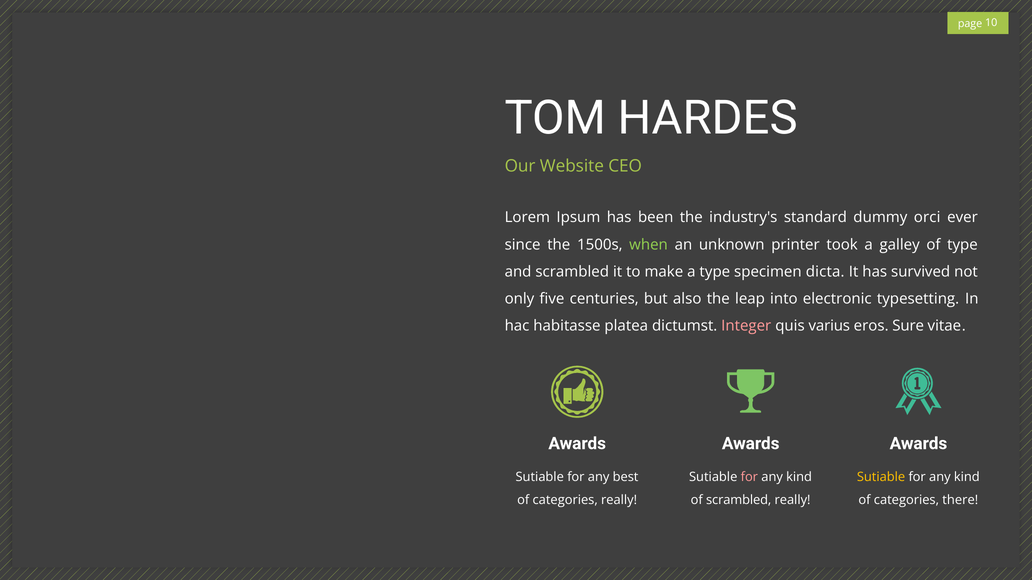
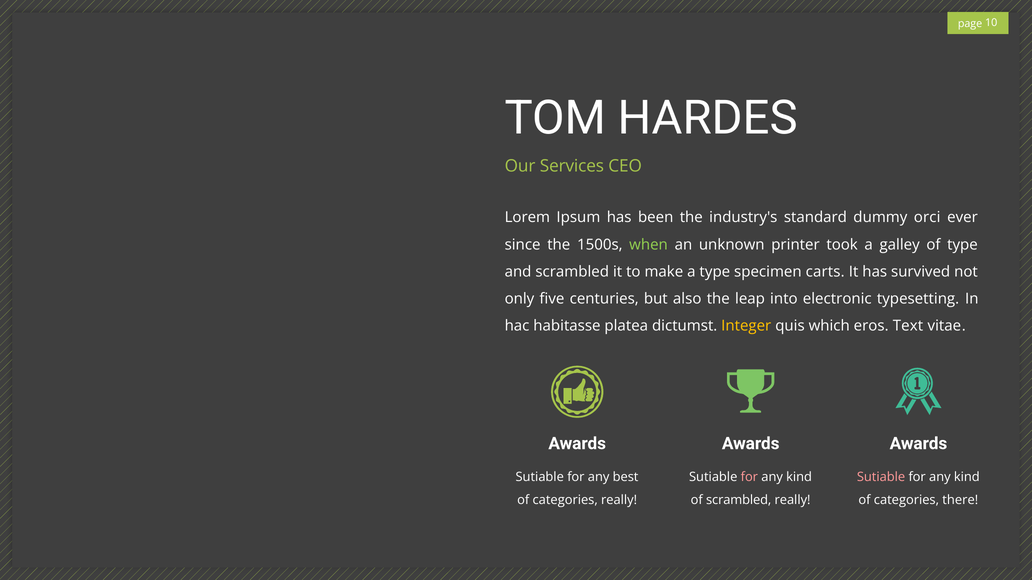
Website: Website -> Services (572, 166)
dicta: dicta -> carts (825, 272)
Integer colour: pink -> yellow (746, 326)
varius: varius -> which (829, 326)
Sure: Sure -> Text (908, 326)
Sutiable colour: yellow -> pink (881, 477)
